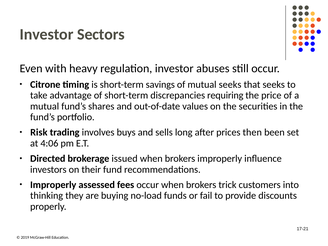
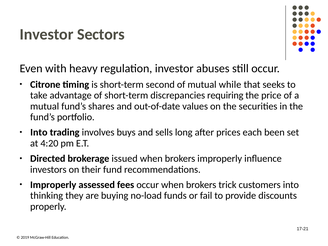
savings: savings -> second (160, 85)
mutual seeks: seeks -> while (230, 85)
Risk: Risk -> Into (39, 132)
then: then -> each (252, 132)
4:06: 4:06 -> 4:20 (49, 143)
